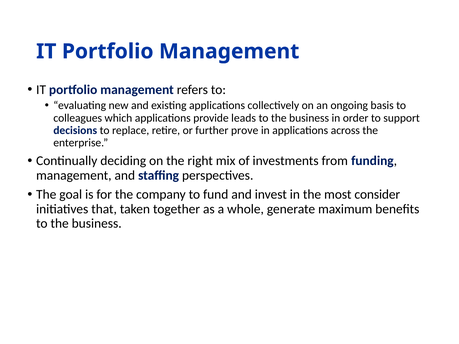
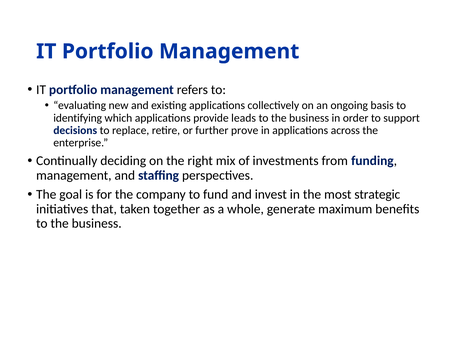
colleagues: colleagues -> identifying (78, 118)
consider: consider -> strategic (377, 195)
